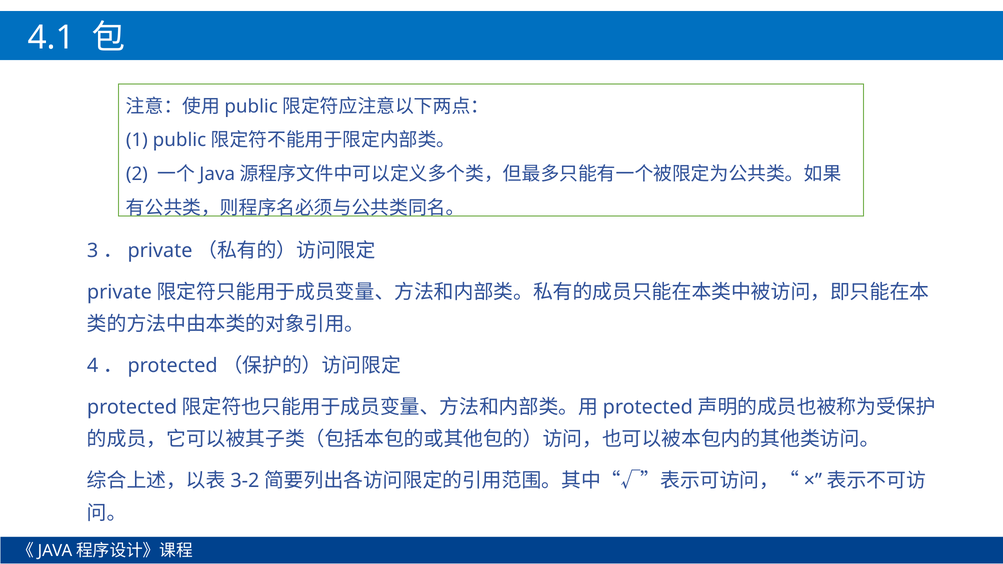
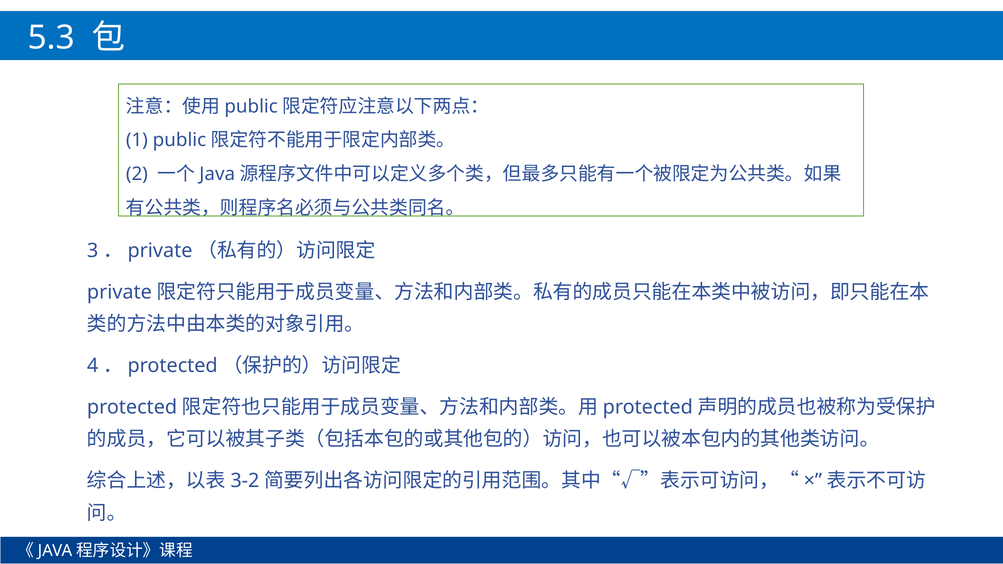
4.1: 4.1 -> 5.3 (51, 38)
